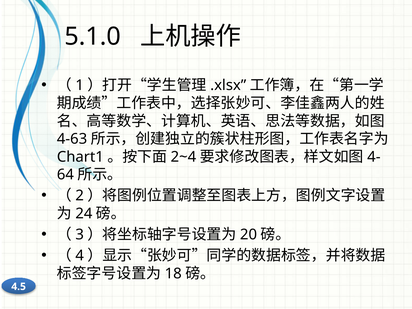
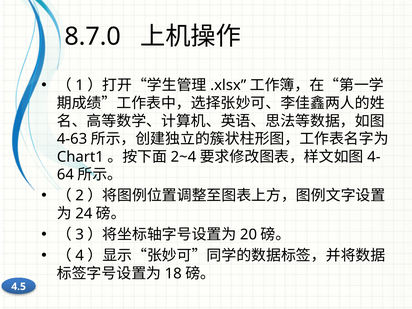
5.1.0: 5.1.0 -> 8.7.0 (93, 36)
